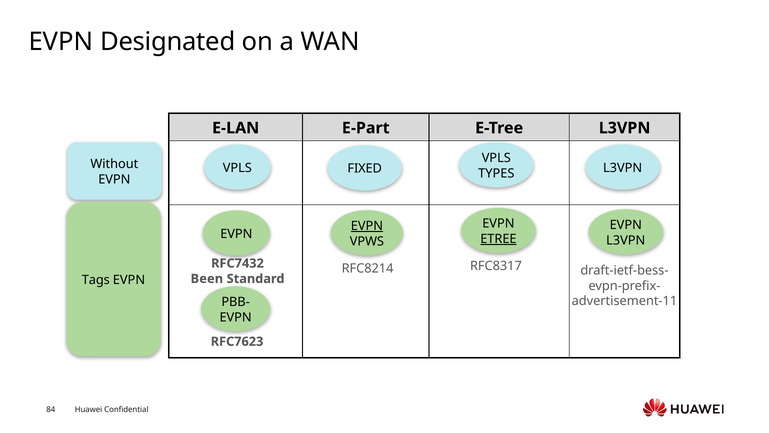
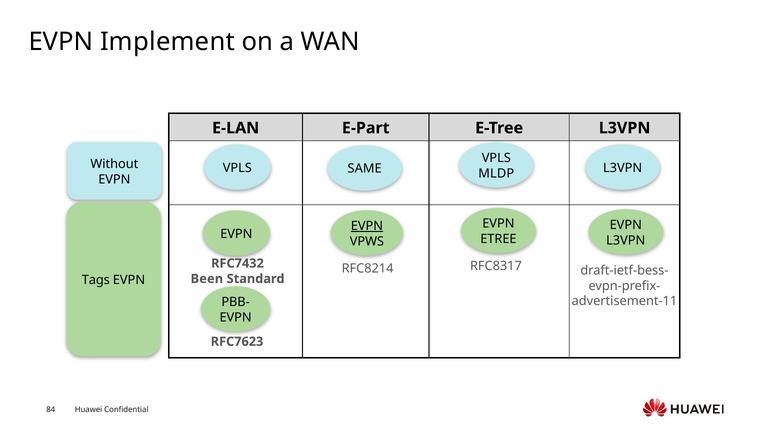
Designated: Designated -> Implement (167, 42)
FIXED: FIXED -> SAME (365, 169)
TYPES: TYPES -> MLDP (496, 173)
ETREE underline: present -> none (498, 239)
